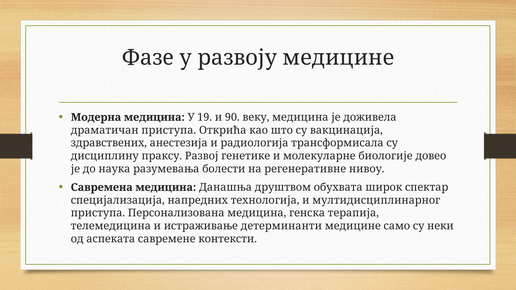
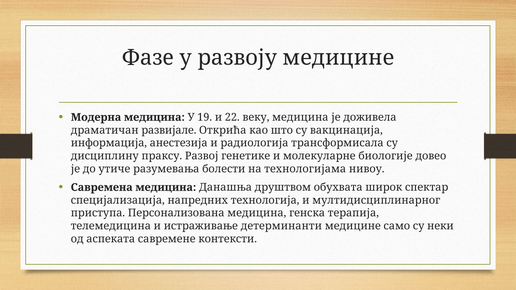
90: 90 -> 22 (232, 117)
драматичан приступа: приступа -> развијале (169, 130)
здравствених: здравствених -> информација (109, 143)
наука: наука -> утиче (114, 169)
регенеративне: регенеративне -> технологијама (305, 169)
